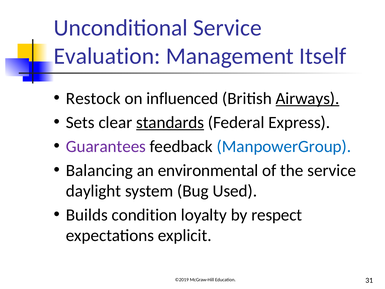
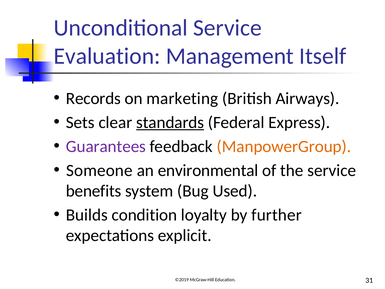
Restock: Restock -> Records (93, 98)
influenced: influenced -> marketing (182, 98)
Airways underline: present -> none (308, 98)
ManpowerGroup colour: blue -> orange (284, 146)
Balancing: Balancing -> Someone (99, 170)
daylight: daylight -> benefits (94, 191)
respect: respect -> further (277, 215)
